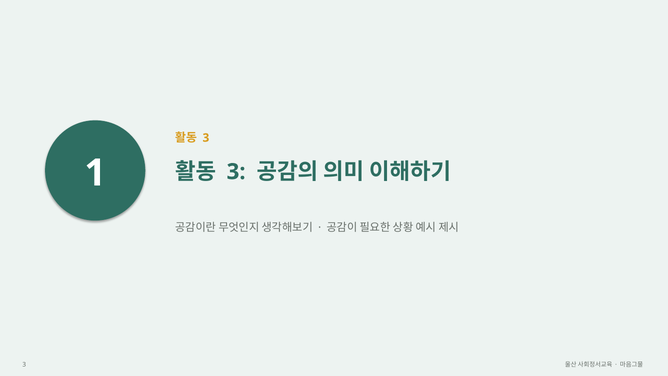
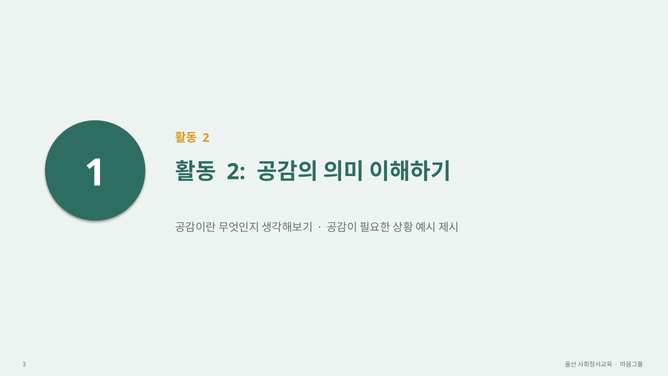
3: 3 -> 2 (206, 138)
3: 3 -> 2 (236, 172)
